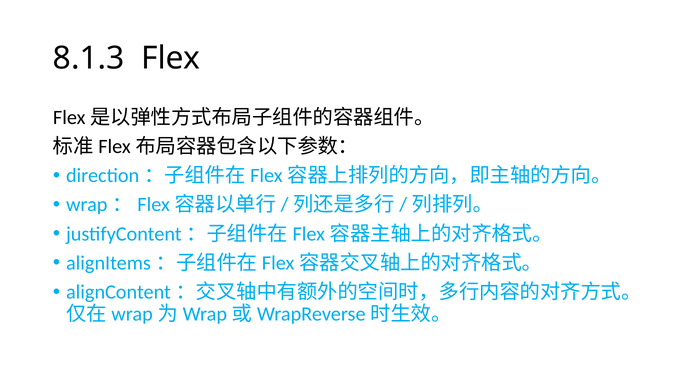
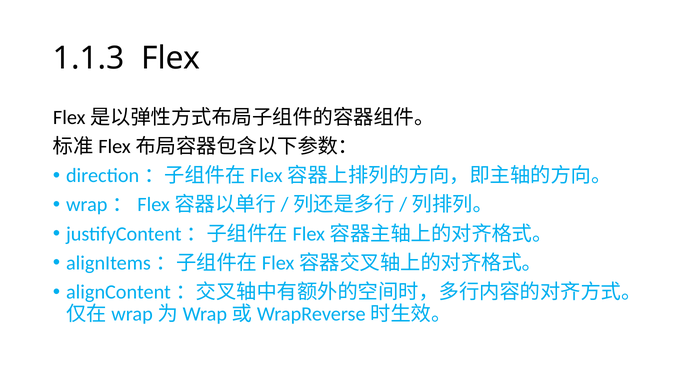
8.1.3: 8.1.3 -> 1.1.3 (89, 58)
